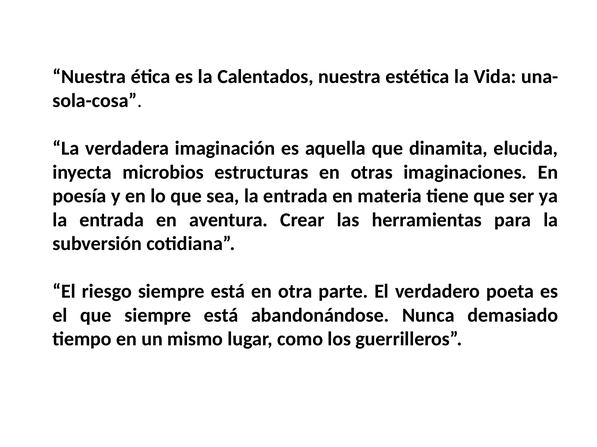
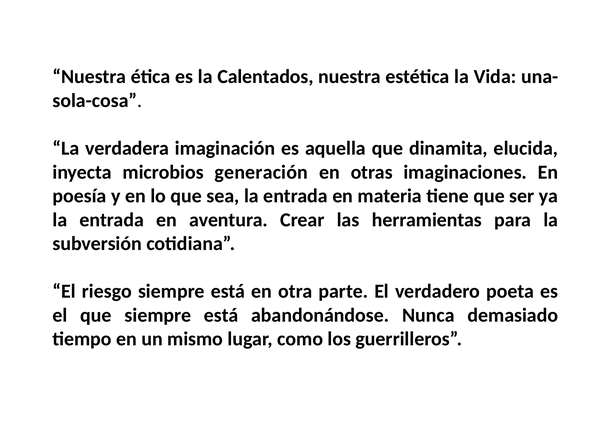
estructuras: estructuras -> generación (261, 172)
